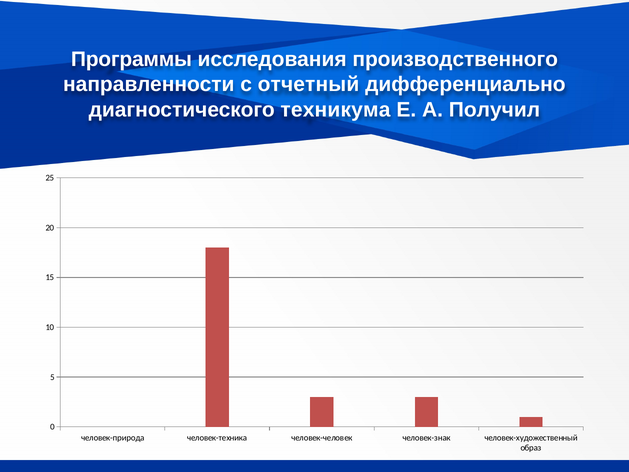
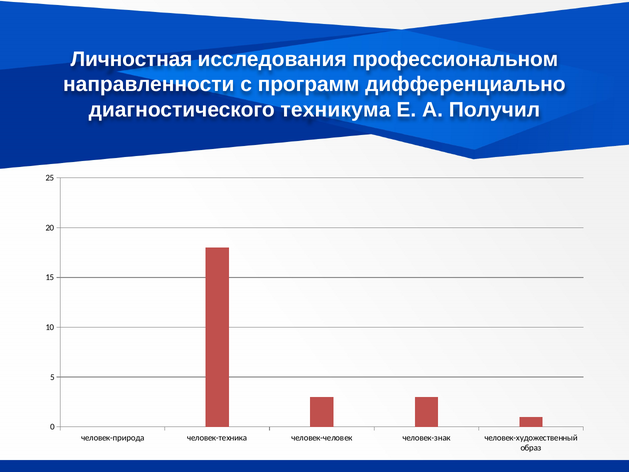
Программы: Программы -> Личностная (131, 59)
производственного: производственного -> профессиональном (455, 59)
отчетный: отчетный -> программ (309, 84)
